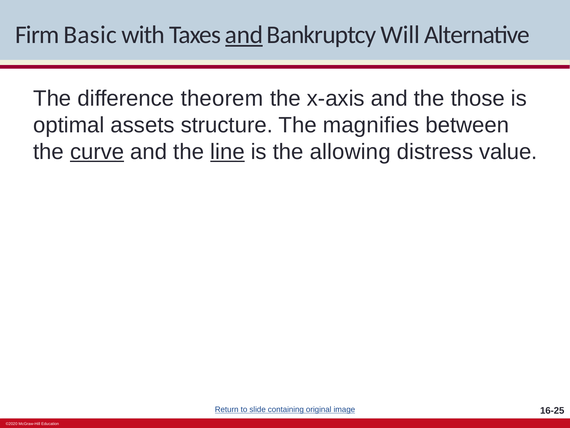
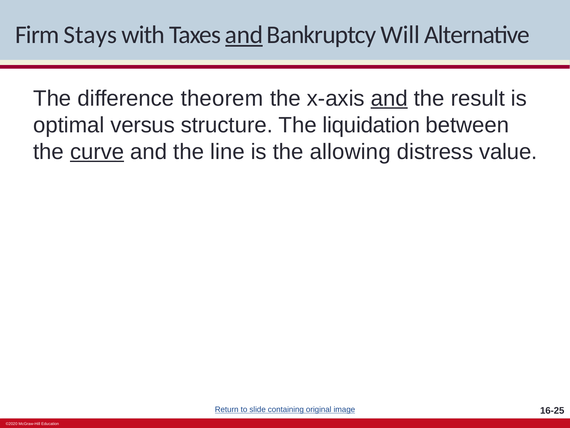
Basic: Basic -> Stays (90, 35)
and underline: none -> present (389, 98)
those: those -> result (478, 98)
assets: assets -> versus (143, 125)
magnifies: magnifies -> liquidation (371, 125)
line underline: present -> none (227, 152)
